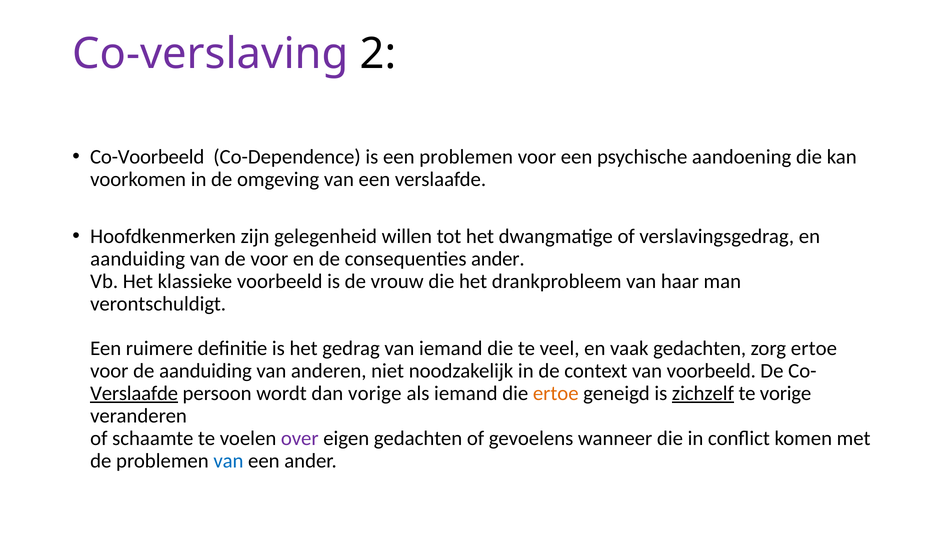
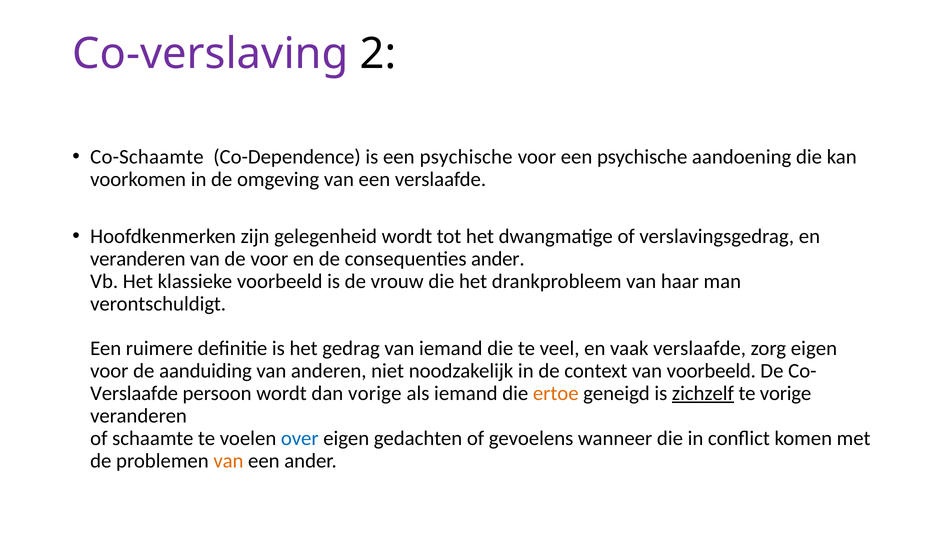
Co-Voorbeeld: Co-Voorbeeld -> Co-Schaamte (147, 157)
is een problemen: problemen -> psychische (466, 157)
gelegenheid willen: willen -> wordt (407, 237)
aanduiding: aanduiding -> veranderen (138, 259)
vaak gedachten: gedachten -> verslaafde (700, 349)
zorg ertoe: ertoe -> eigen (814, 349)
Verslaafde underline: present -> none (134, 394)
over colour: purple -> blue (300, 439)
van colour: blue -> orange (228, 461)
